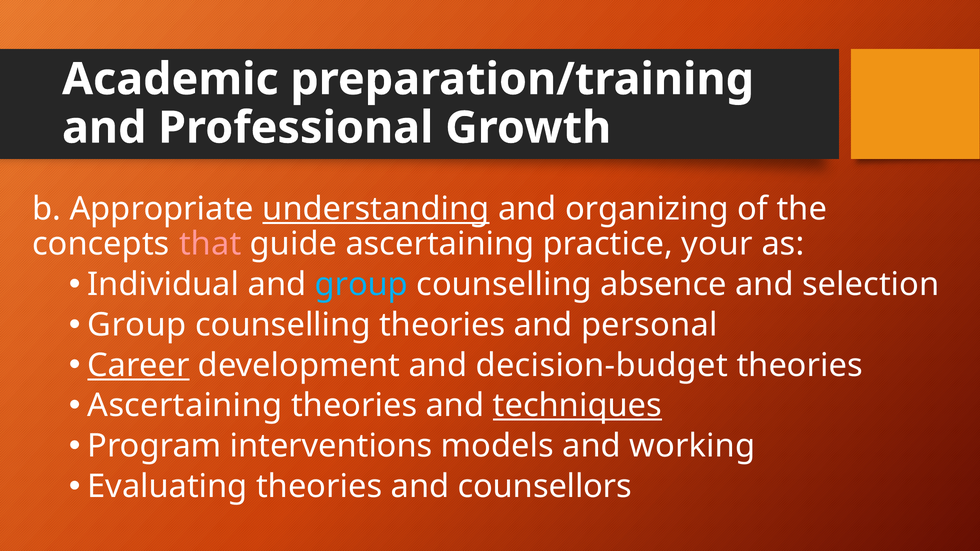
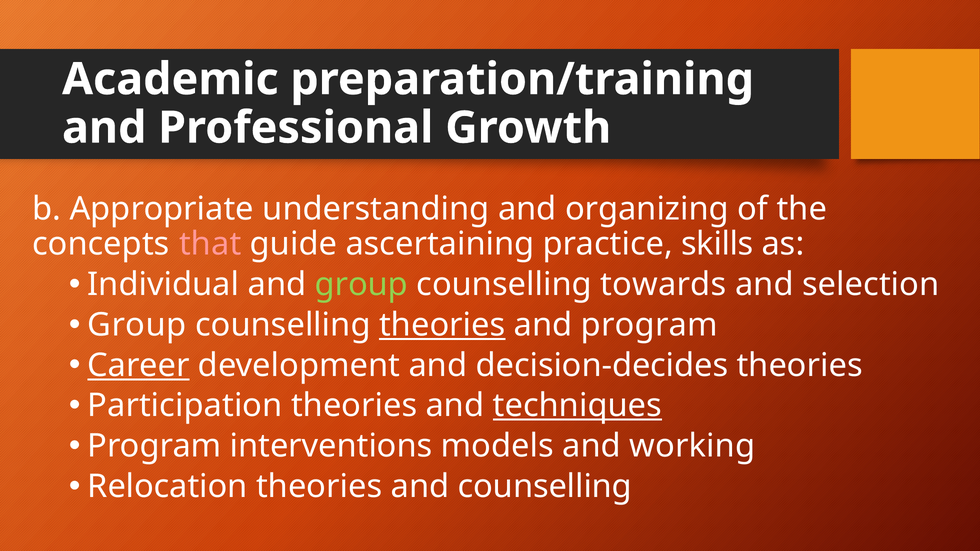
understanding underline: present -> none (376, 209)
your: your -> skills (717, 244)
group colour: light blue -> light green (361, 285)
absence: absence -> towards (663, 285)
theories underline: none -> present (442, 325)
and personal: personal -> program (649, 325)
decision-budget: decision-budget -> decision-decides (602, 365)
Ascertaining: Ascertaining -> Participation (185, 406)
Evaluating: Evaluating -> Relocation (167, 487)
and counsellors: counsellors -> counselling (545, 487)
